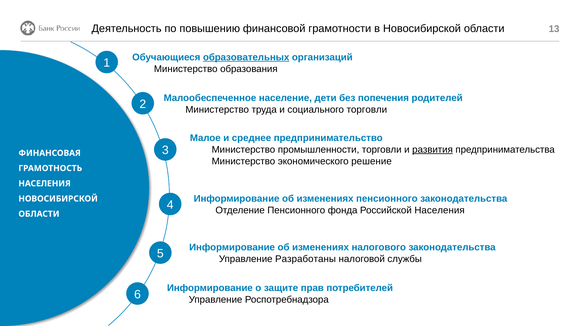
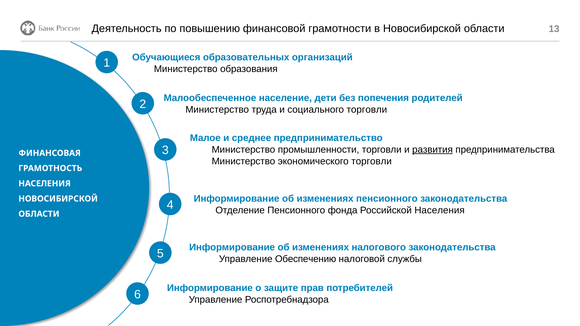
образовательных underline: present -> none (246, 57)
экономического решение: решение -> торговли (372, 161)
Разработаны: Разработаны -> Обеспечению (306, 259)
